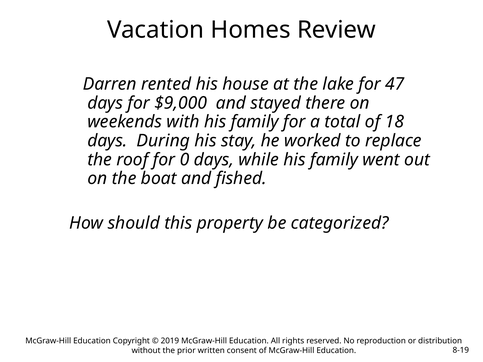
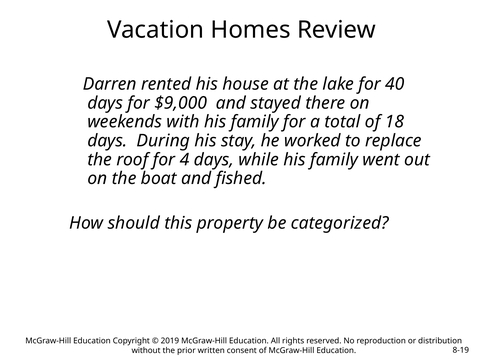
47: 47 -> 40 (395, 84)
0: 0 -> 4 (184, 160)
